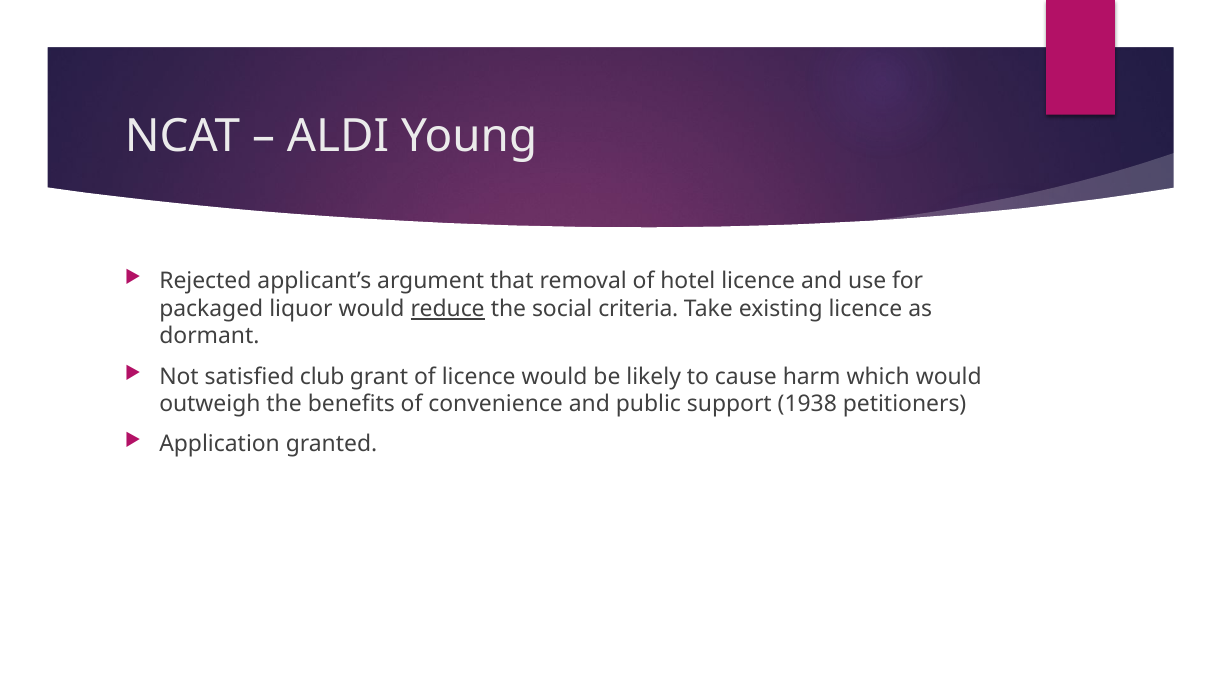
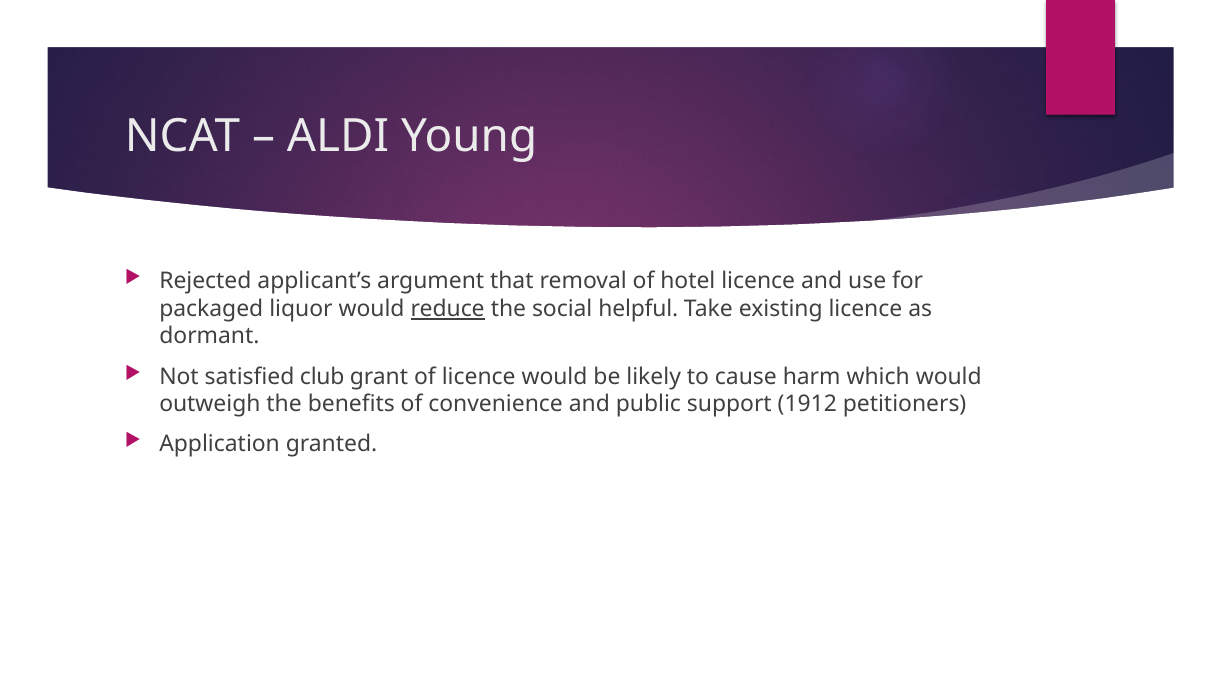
criteria: criteria -> helpful (638, 308)
1938: 1938 -> 1912 (807, 404)
